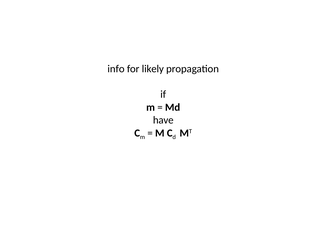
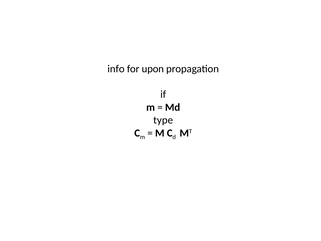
likely: likely -> upon (153, 69)
have: have -> type (163, 120)
